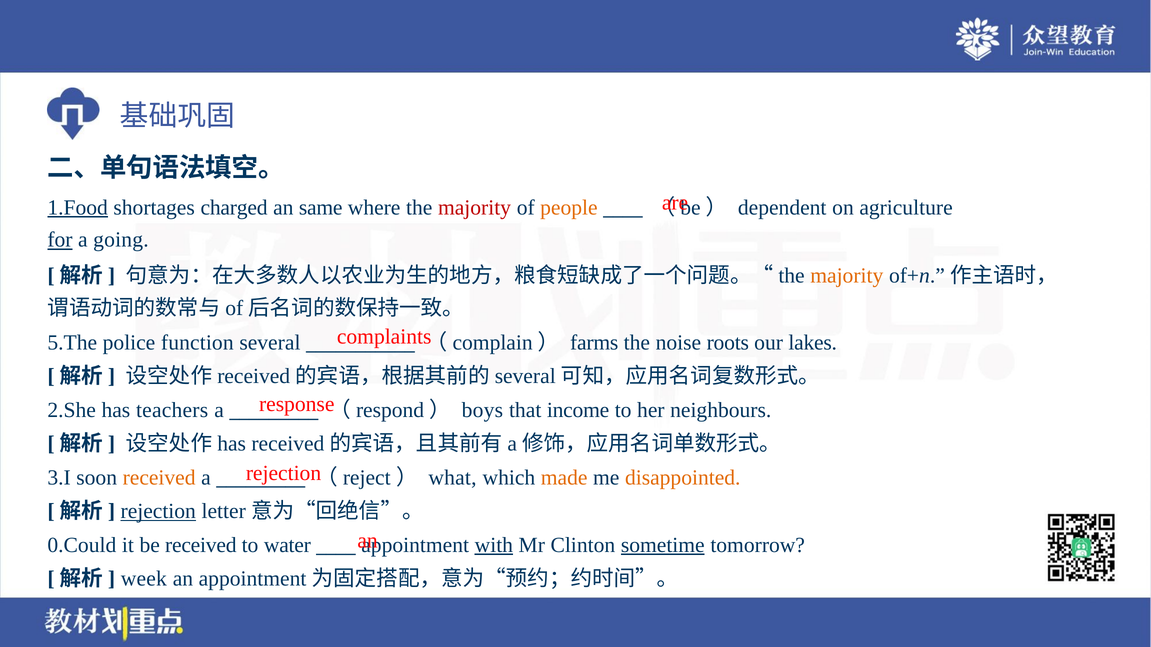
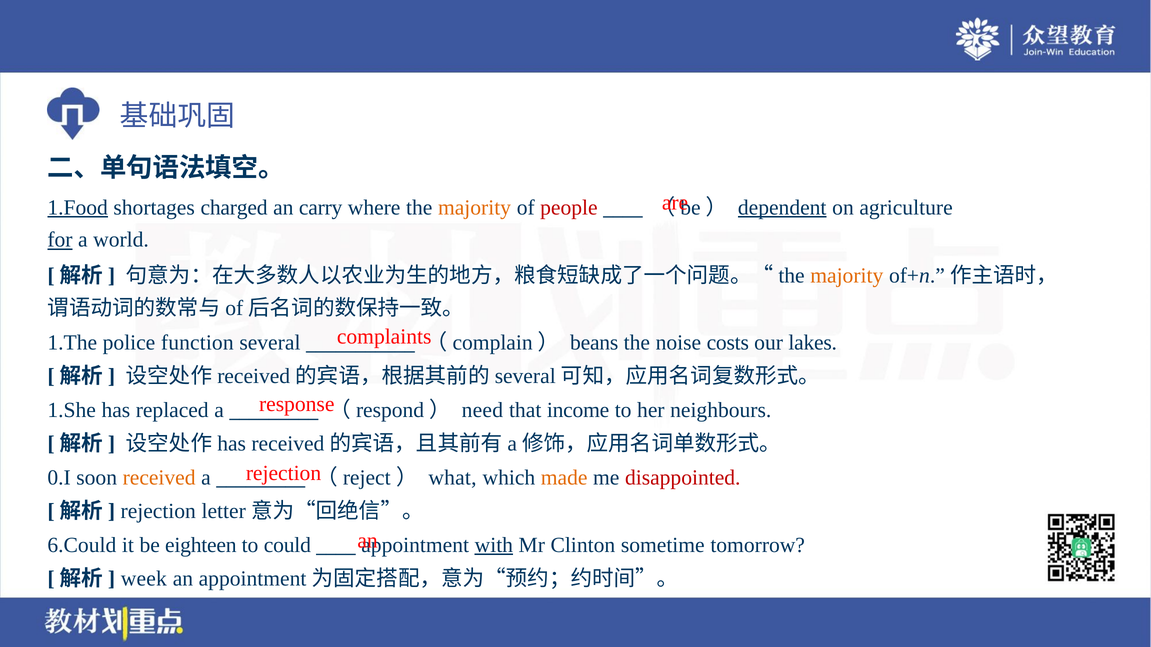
same: same -> carry (321, 208)
majority colour: red -> orange (475, 208)
people colour: orange -> red (569, 208)
dependent underline: none -> present (782, 208)
going: going -> world (121, 240)
5.The: 5.The -> 1.The (72, 343)
farms: farms -> beans (594, 343)
roots: roots -> costs (728, 343)
2.She: 2.She -> 1.She (72, 410)
teachers: teachers -> replaced (172, 410)
boys: boys -> need (482, 410)
3.I: 3.I -> 0.I (59, 478)
disappointed colour: orange -> red (683, 478)
rejection underline: present -> none (158, 512)
0.Could: 0.Could -> 6.Could (82, 545)
be received: received -> eighteen (201, 545)
water: water -> could (287, 545)
sometime underline: present -> none (663, 545)
